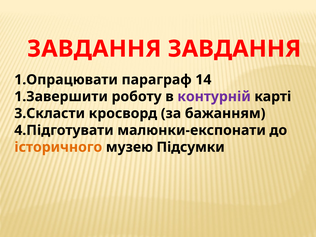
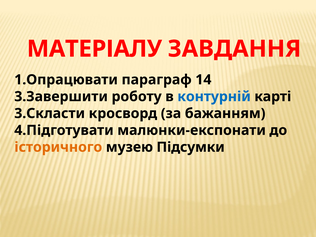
ЗАВДАННЯ: ЗАВДАННЯ -> МАТЕРІАЛУ (94, 49)
1.Завершити: 1.Завершити -> 3.Завершити (61, 97)
контурній colour: purple -> blue (214, 97)
